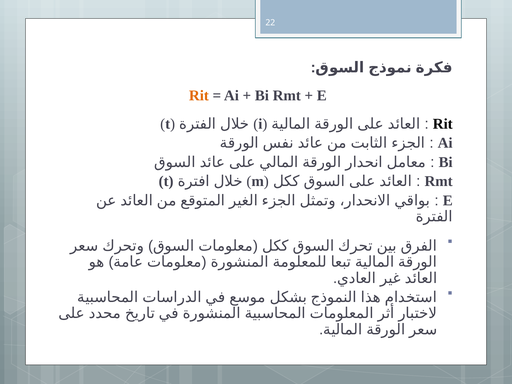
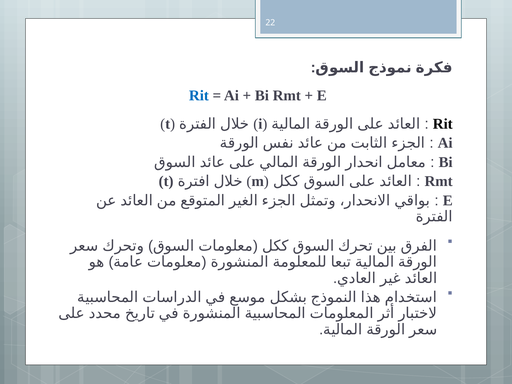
Rit colour: orange -> blue (199, 96)
